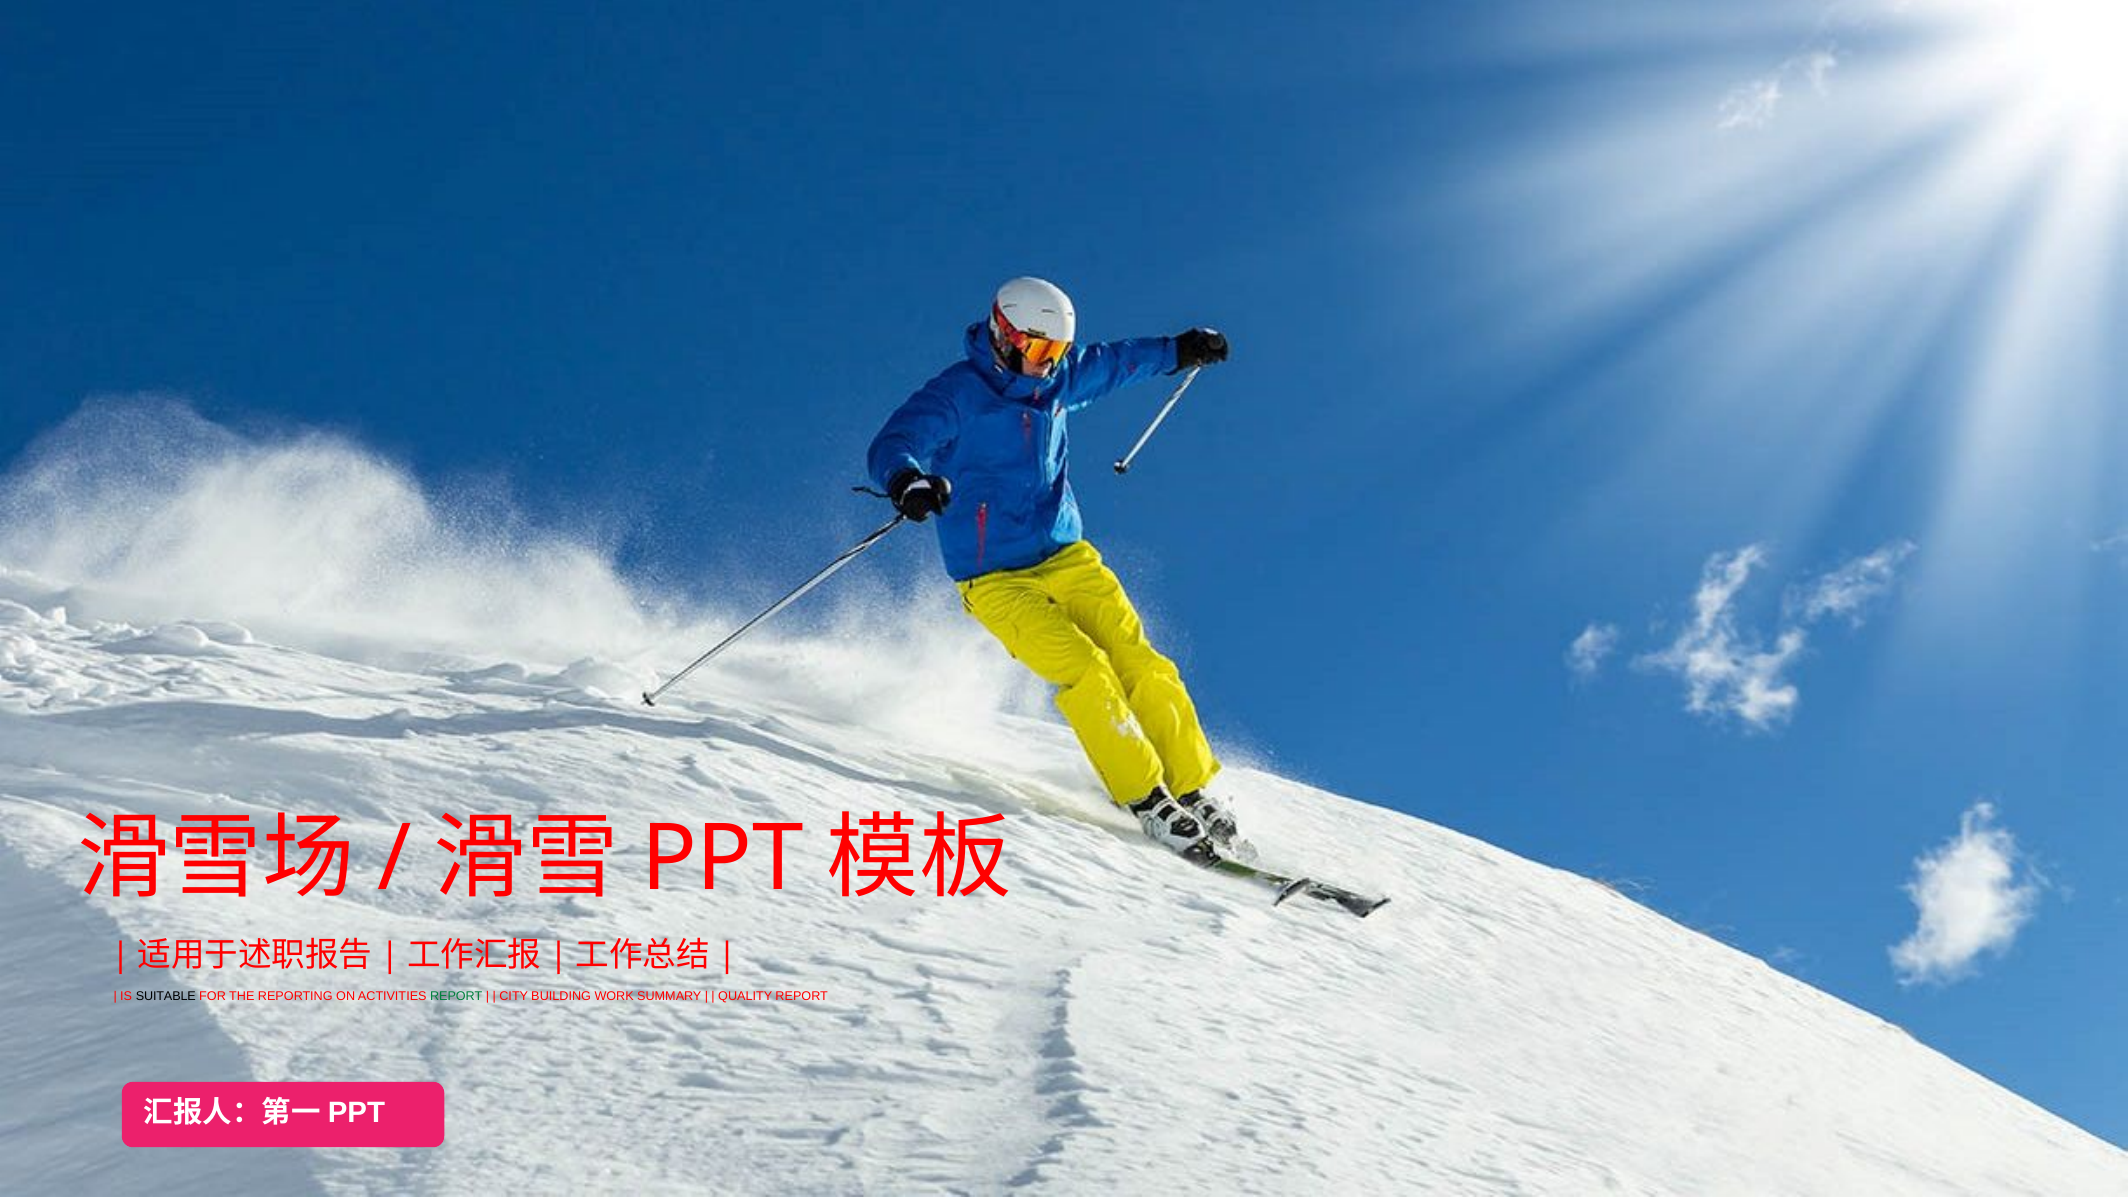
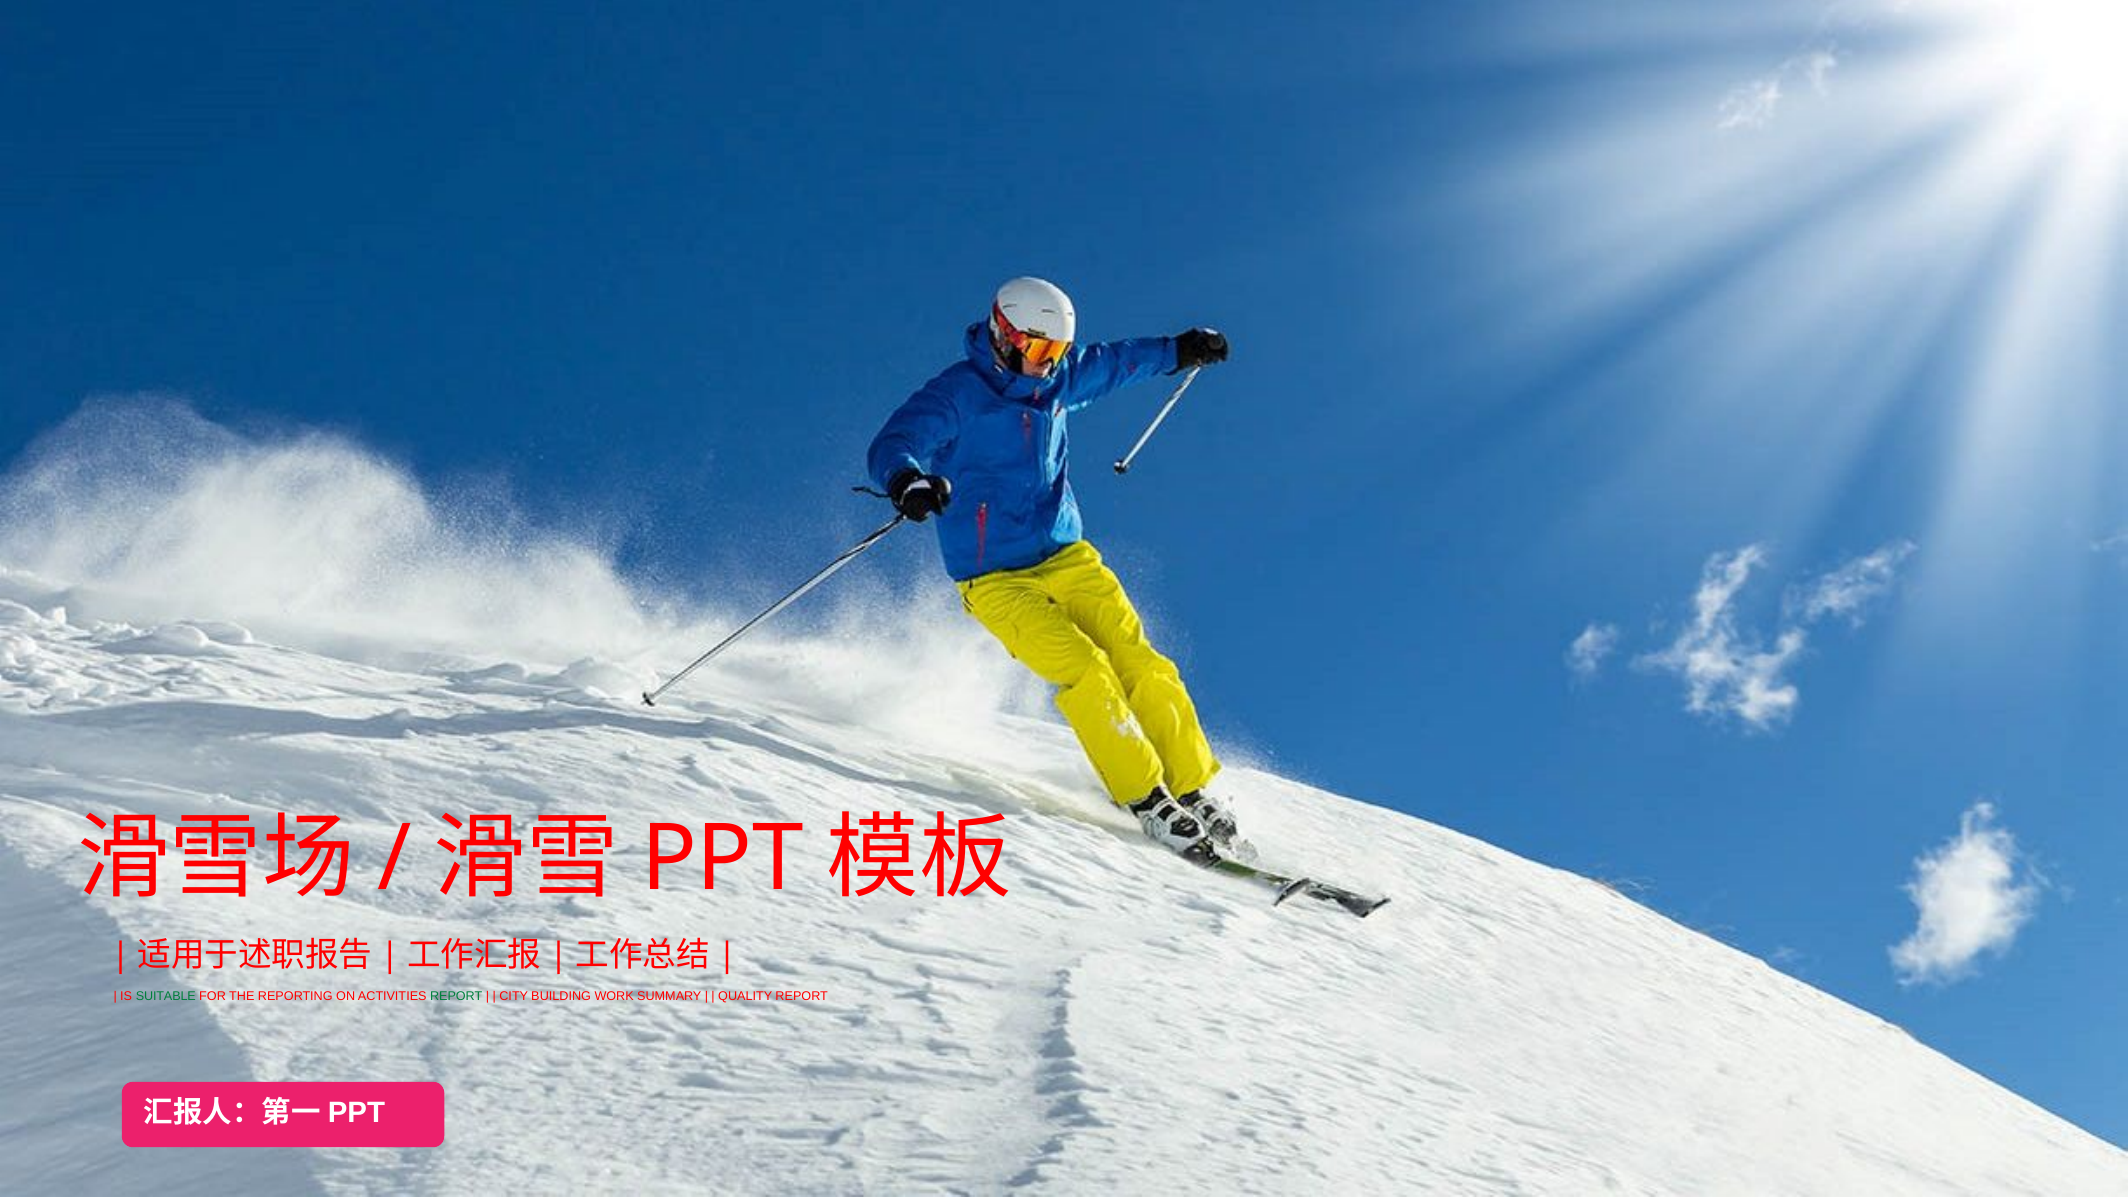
SUITABLE colour: black -> green (166, 997)
